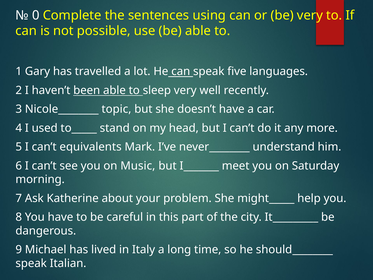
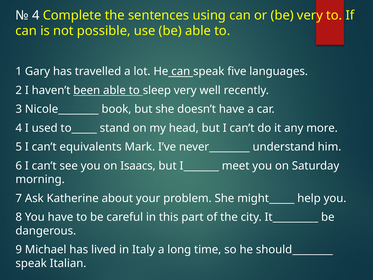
0: 0 -> 4 (36, 15)
topic: topic -> book (116, 109)
Music: Music -> Isaacs (138, 166)
